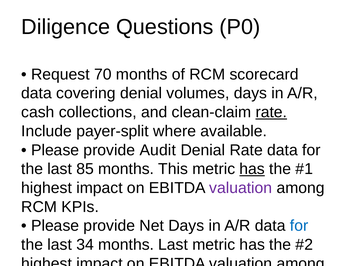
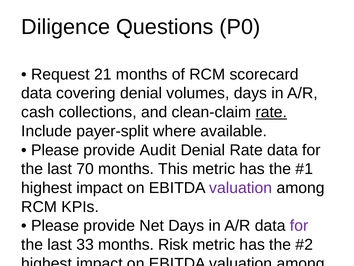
70: 70 -> 21 (103, 74)
85: 85 -> 70 (85, 169)
has underline: present -> none (252, 169)
for colour: blue -> purple (299, 225)
34: 34 -> 33 (85, 244)
months Last: Last -> Risk (173, 244)
